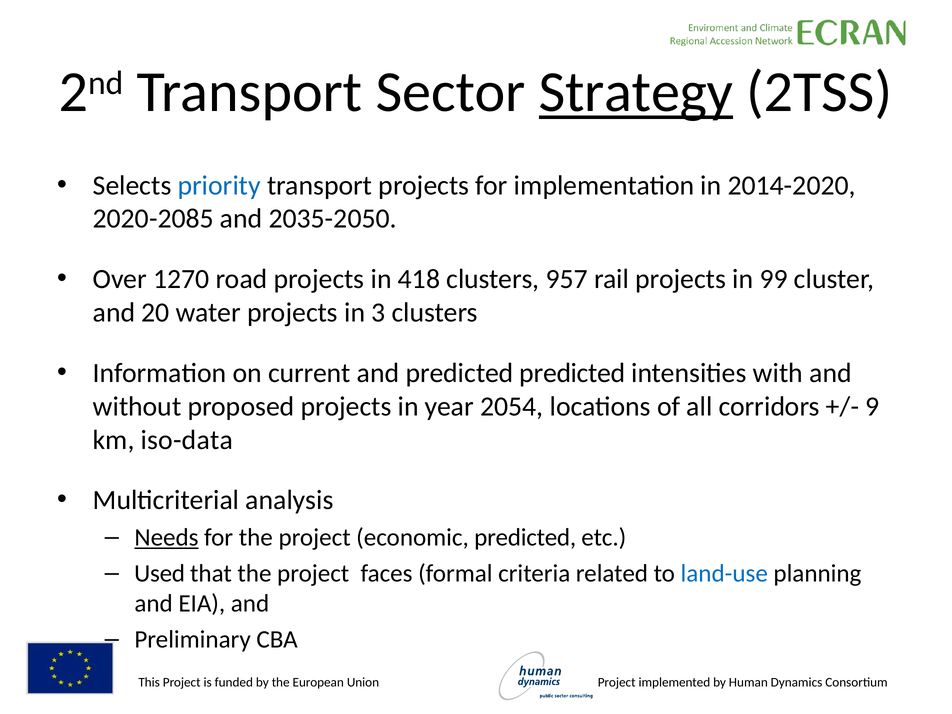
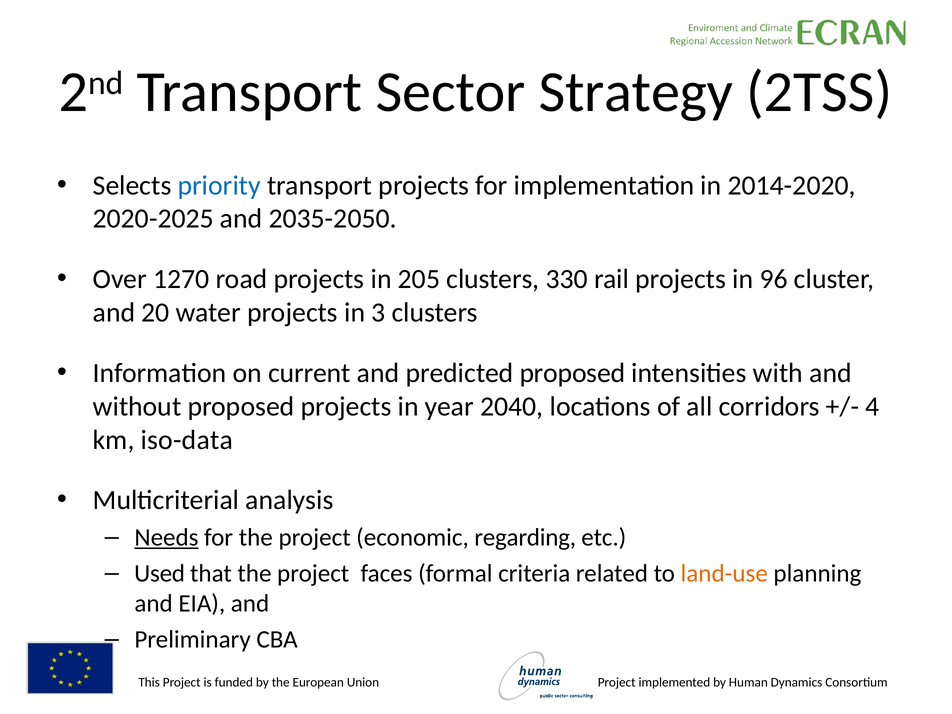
Strategy underline: present -> none (636, 92)
2020-2085: 2020-2085 -> 2020-2025 (153, 219)
418: 418 -> 205 (419, 279)
957: 957 -> 330 (567, 279)
99: 99 -> 96 (774, 279)
predicted predicted: predicted -> proposed (572, 373)
2054: 2054 -> 2040 (512, 407)
9: 9 -> 4 (872, 407)
economic predicted: predicted -> regarding (525, 538)
land-use colour: blue -> orange (724, 573)
